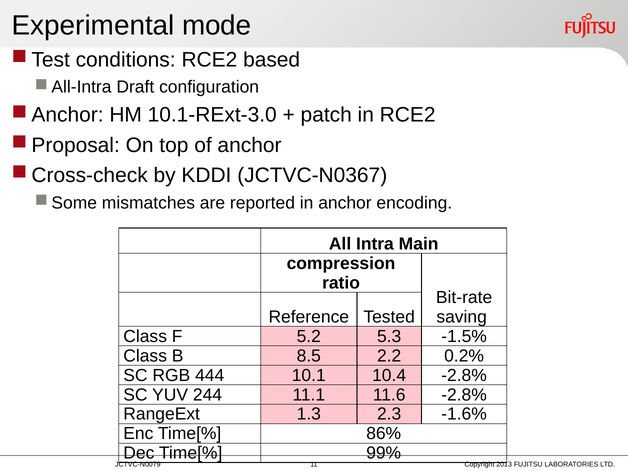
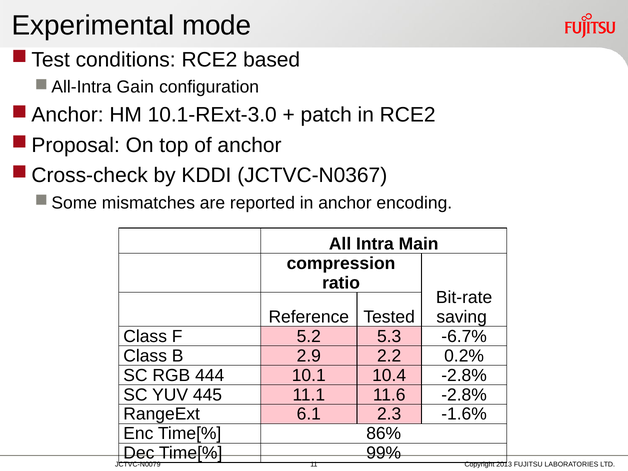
Draft: Draft -> Gain (135, 87)
-1.5%: -1.5% -> -6.7% (464, 336)
8.5: 8.5 -> 2.9 (309, 356)
244: 244 -> 445 (207, 395)
1.3: 1.3 -> 6.1 (309, 414)
